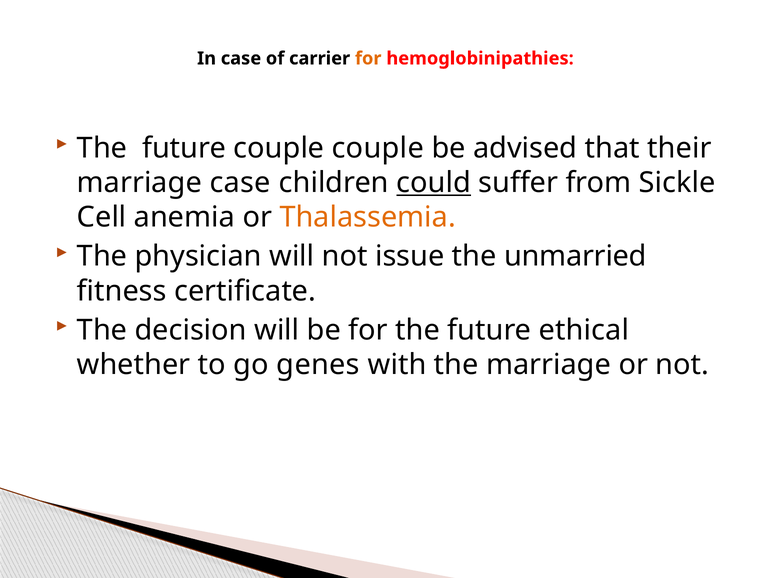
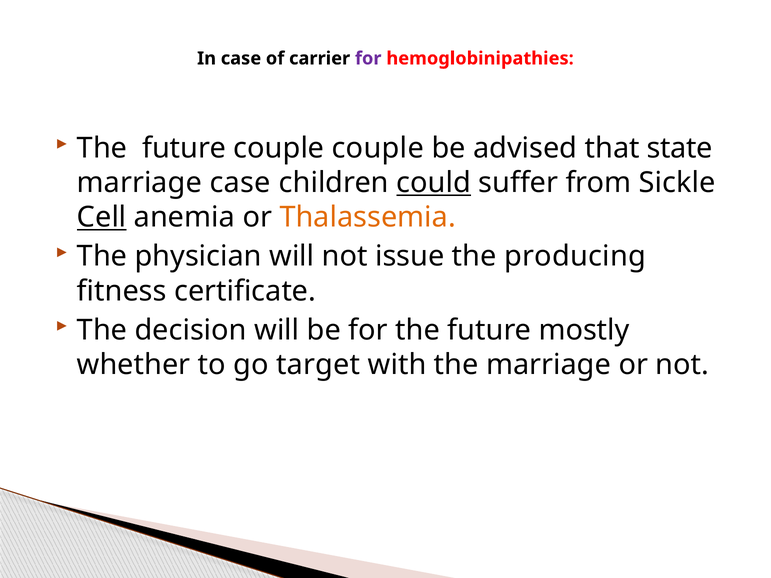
for colour: orange -> purple (368, 58)
their: their -> state (680, 148)
Cell underline: none -> present (102, 218)
unmarried: unmarried -> producing (575, 257)
ethical: ethical -> mostly (584, 330)
genes: genes -> target (318, 365)
